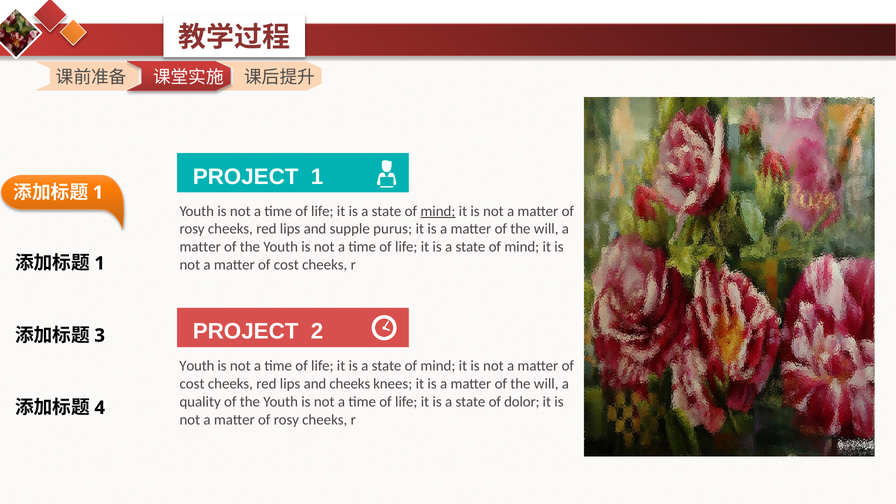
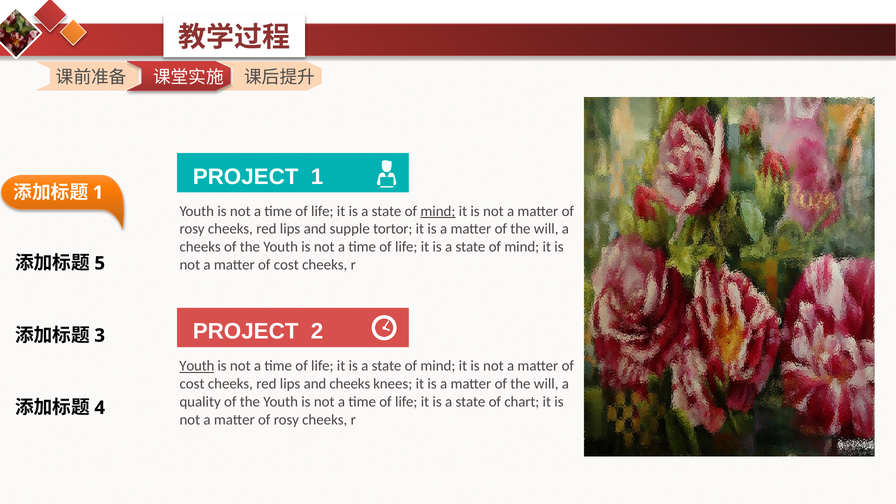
purus: purus -> tortor (393, 229)
matter: matter -> cheeks (200, 247)
1: 1 -> 5 (100, 263)
Youth underline: none -> present (197, 366)
dolor: dolor -> chart (522, 402)
